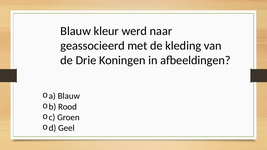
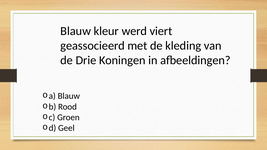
naar: naar -> viert (161, 31)
